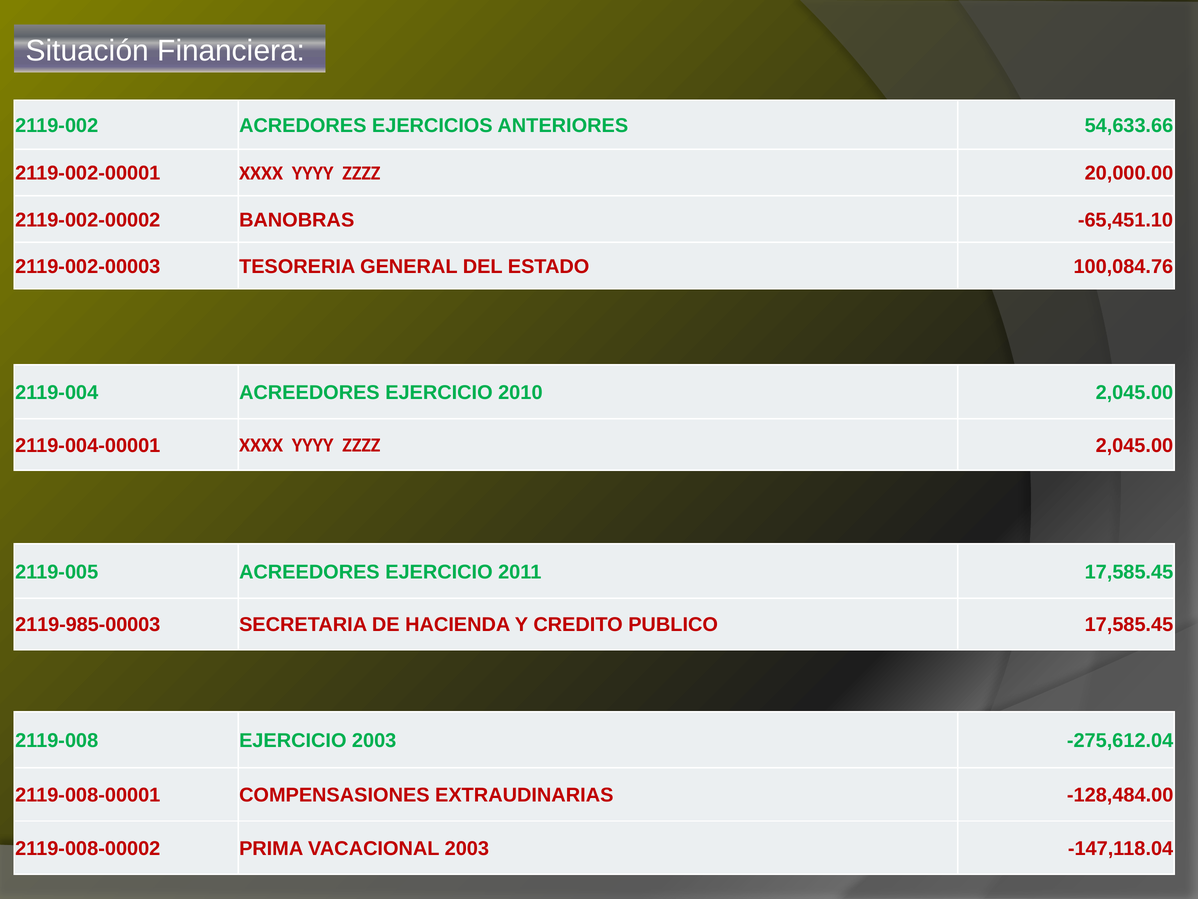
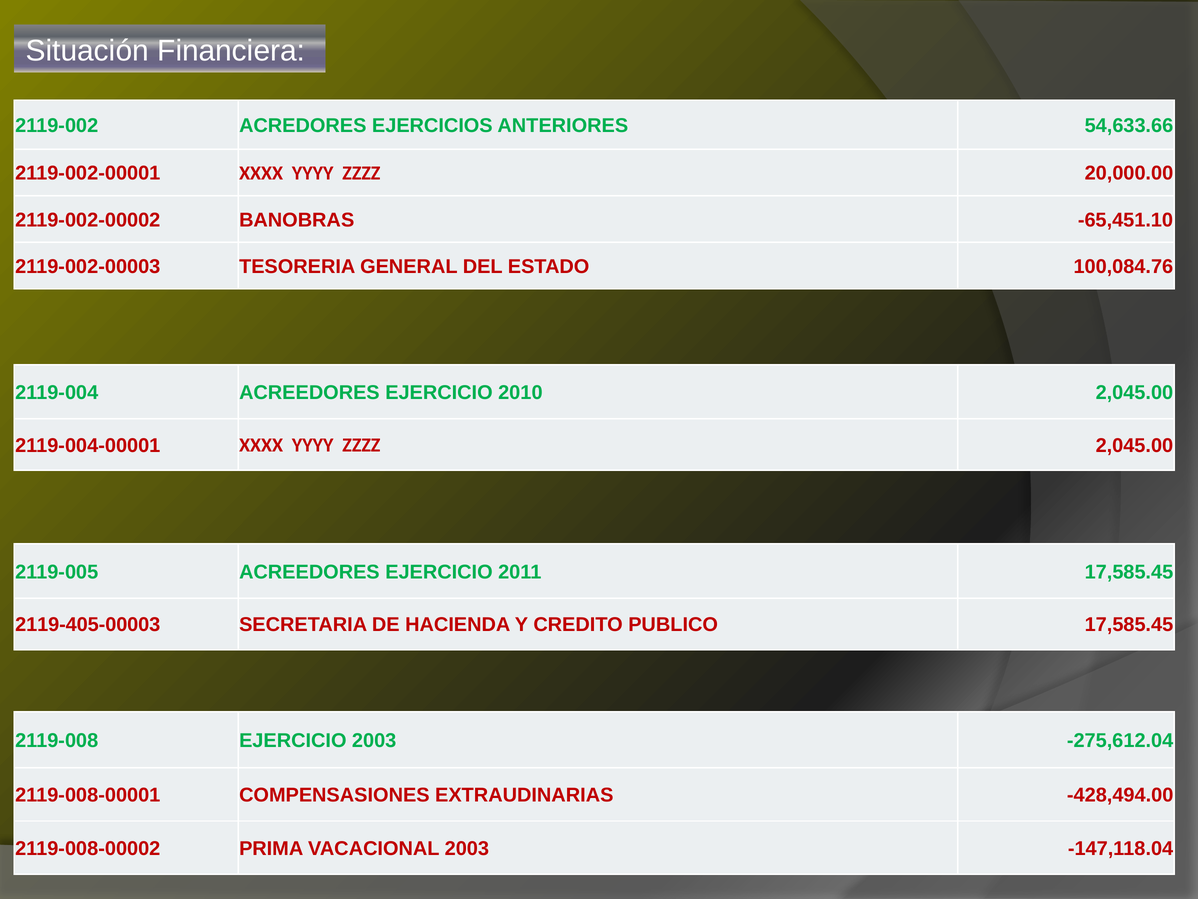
2119-985-00003: 2119-985-00003 -> 2119-405-00003 (88, 624)
-128,484.00: -128,484.00 -> -428,494.00 (1120, 795)
